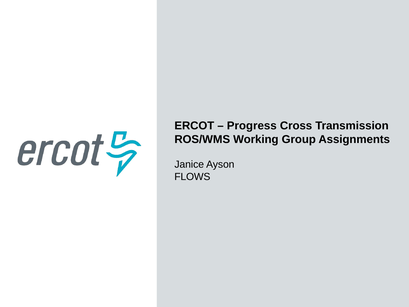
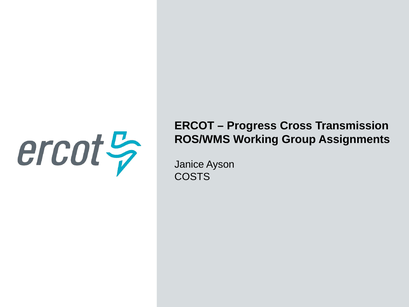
FLOWS: FLOWS -> COSTS (192, 177)
